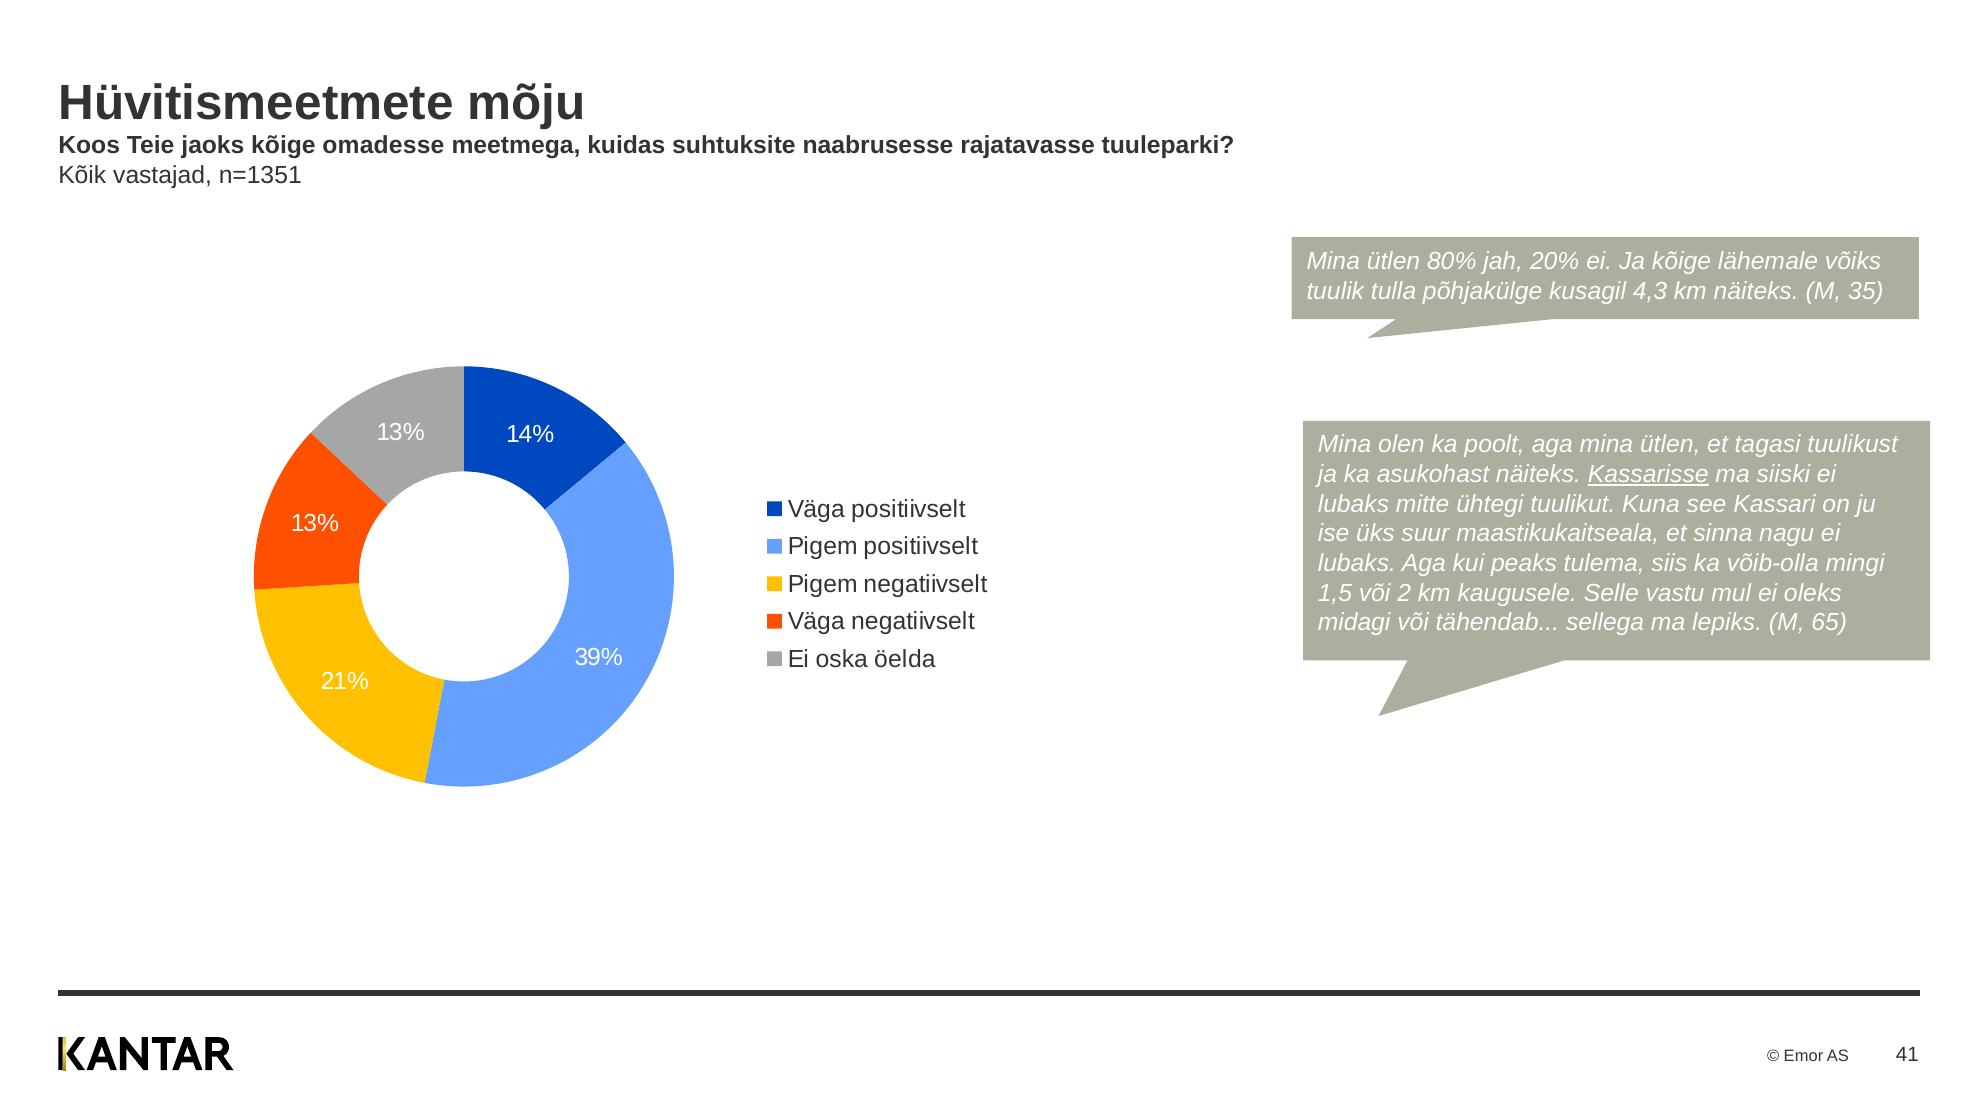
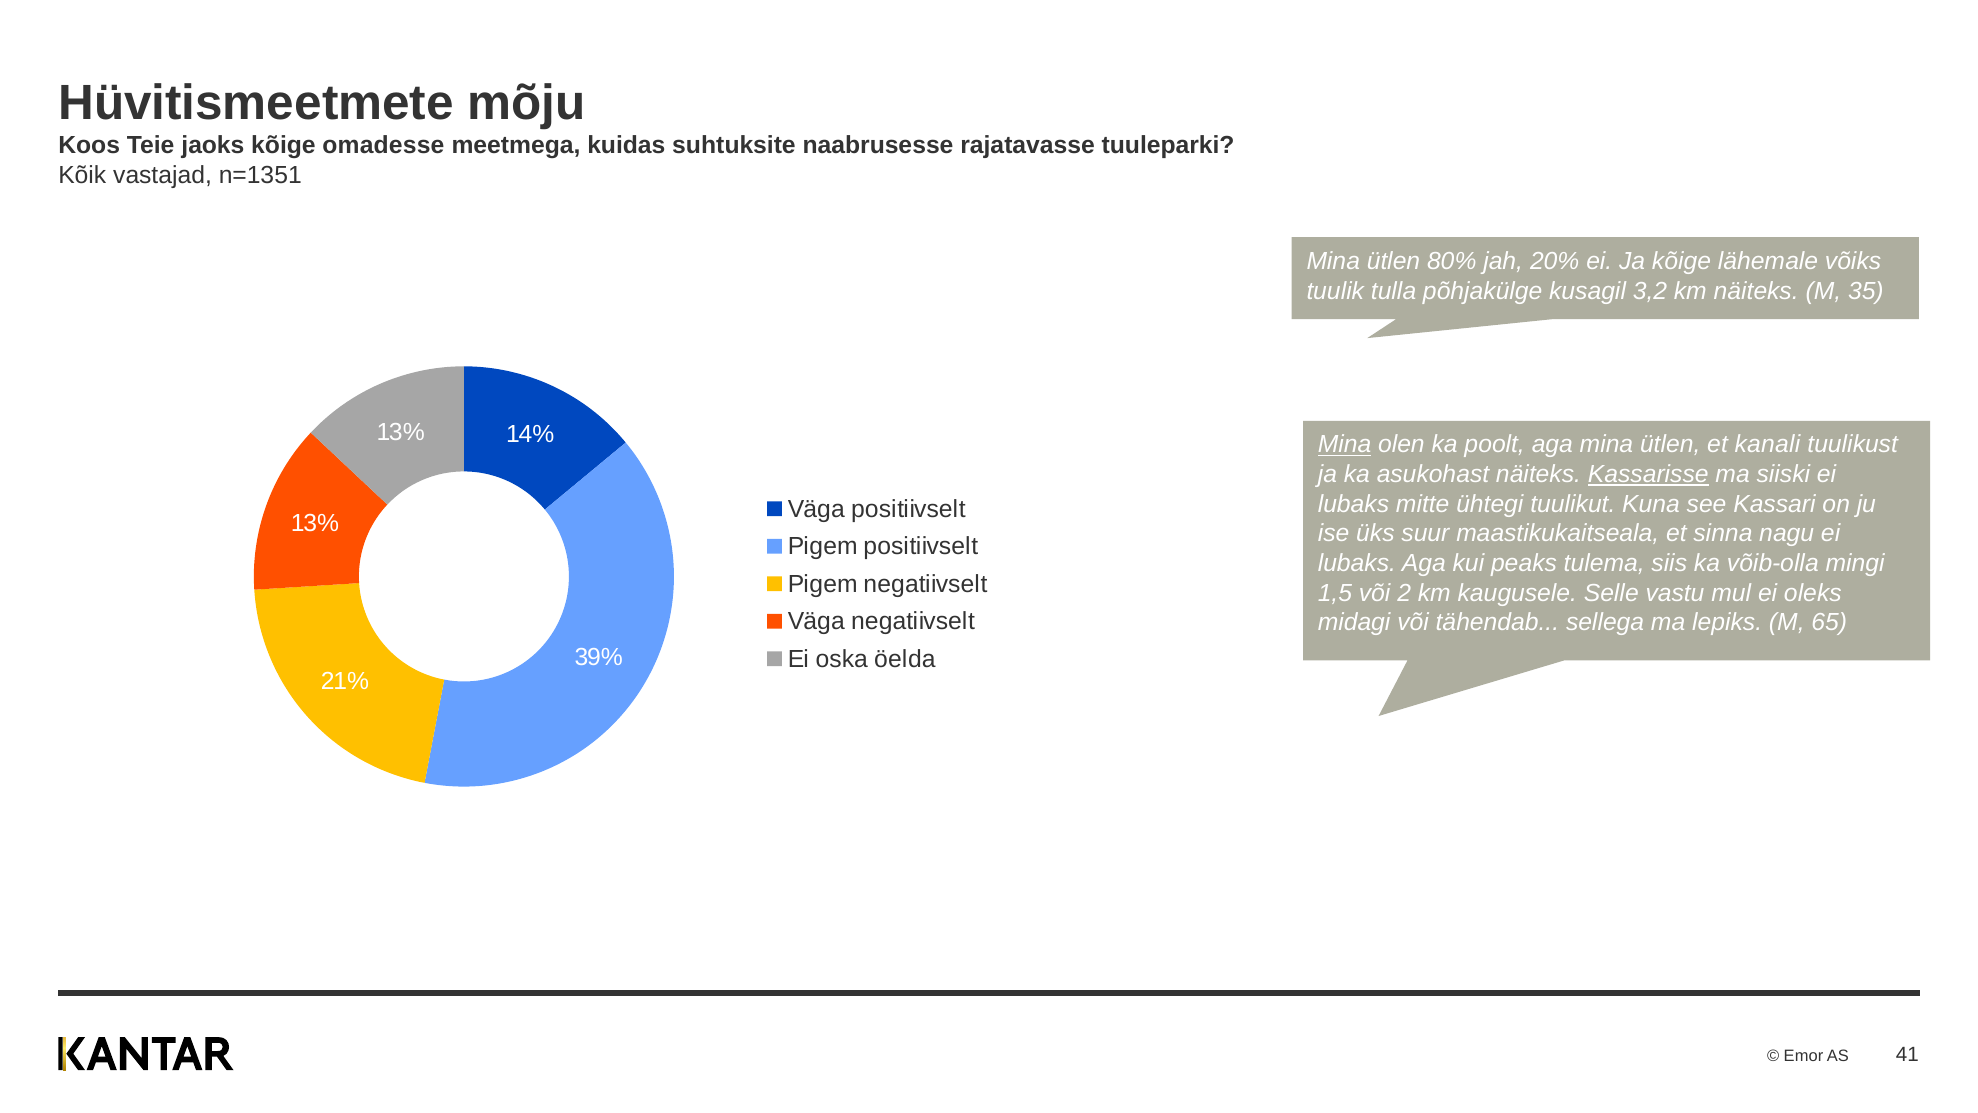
4,3: 4,3 -> 3,2 (1650, 291)
Mina underline: none -> present (1345, 445)
tagasi: tagasi -> kanali (1768, 445)
